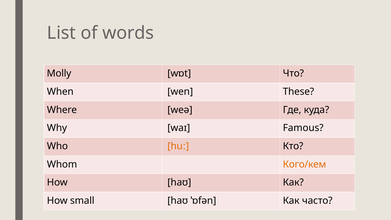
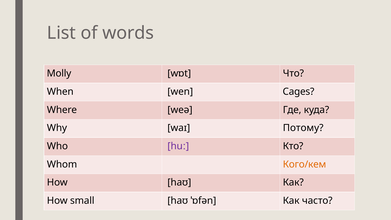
These: These -> Cages (298, 92)
Famous: Famous -> Потому (303, 128)
huː colour: orange -> purple (178, 146)
